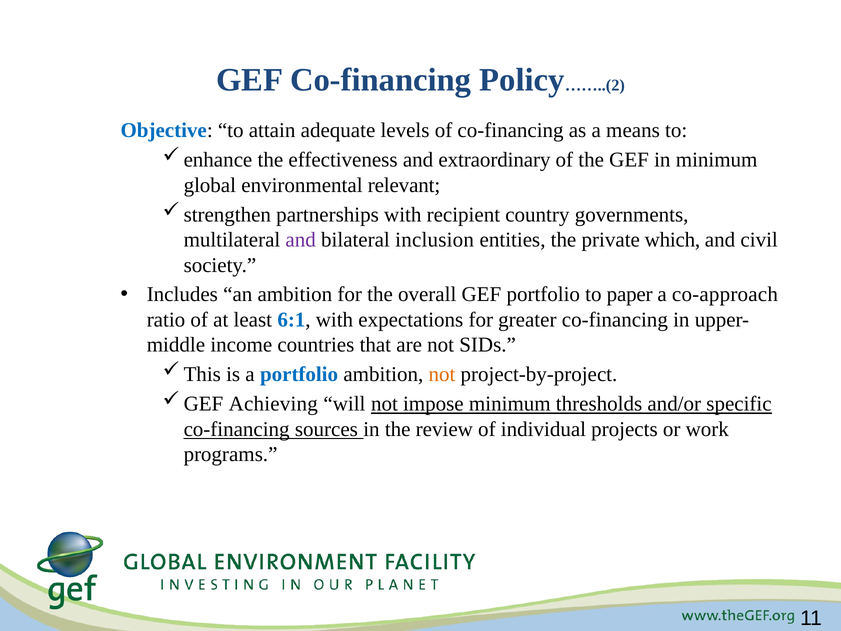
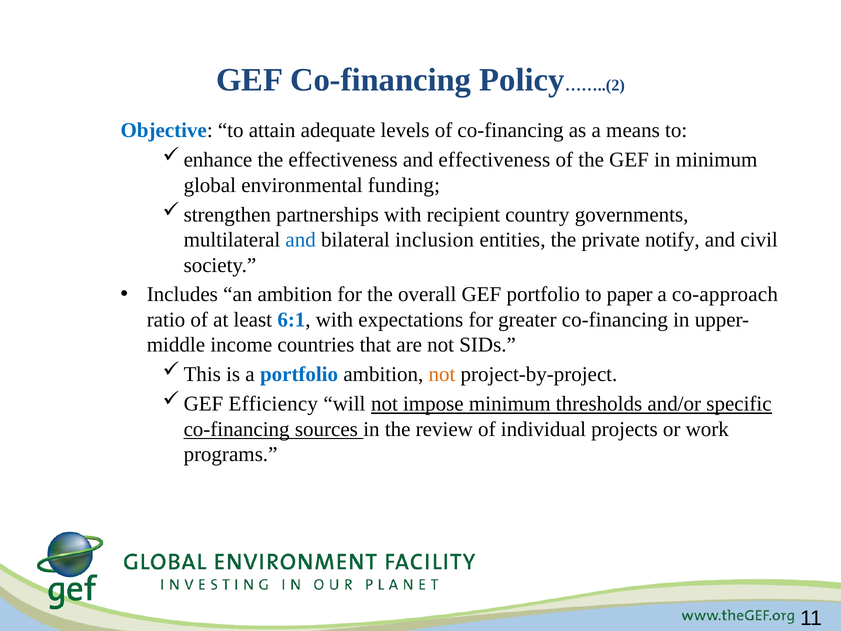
and extraordinary: extraordinary -> effectiveness (494, 160)
relevant: relevant -> funding (404, 185)
and colour: purple -> blue (301, 240)
which: which -> notify (672, 240)
Achieving: Achieving -> Efficiency (273, 404)
